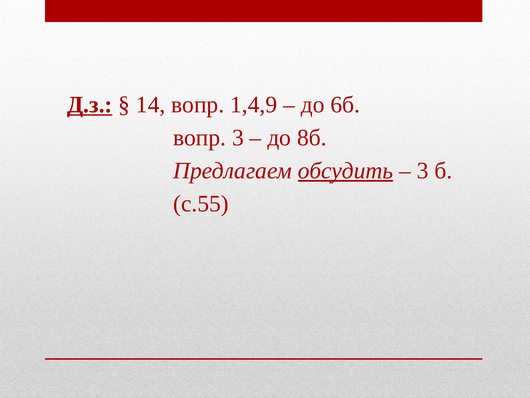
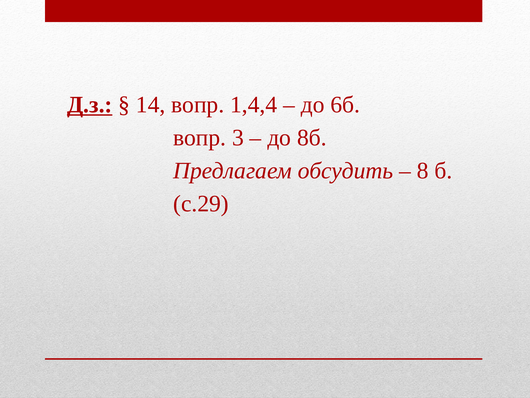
1,4,9: 1,4,9 -> 1,4,4 (254, 105)
обсудить underline: present -> none (346, 171)
3: 3 -> 8 (423, 171)
с.55: с.55 -> с.29 (201, 203)
